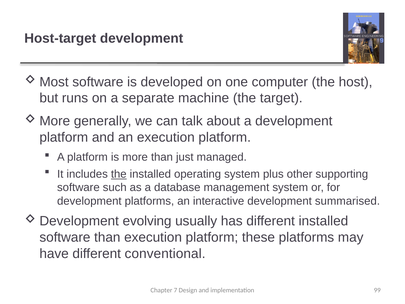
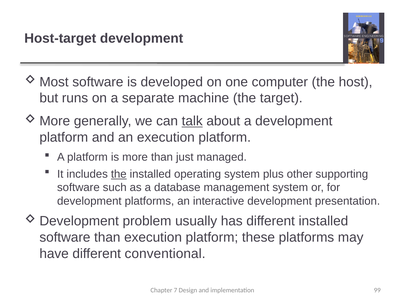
talk underline: none -> present (192, 121)
summarised: summarised -> presentation (347, 201)
evolving: evolving -> problem (147, 221)
